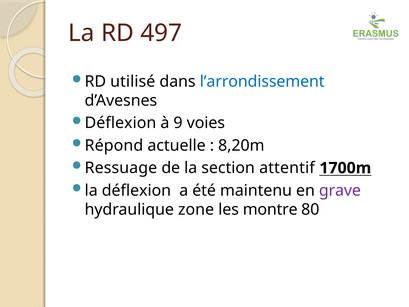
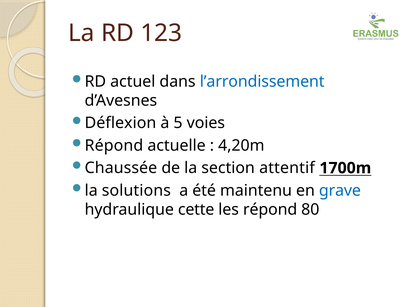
497: 497 -> 123 (161, 33)
utilisé: utilisé -> actuel (133, 81)
9: 9 -> 5 (178, 123)
8,20m: 8,20m -> 4,20m (241, 145)
Ressuage: Ressuage -> Chaussée (121, 168)
la déflexion: déflexion -> solutions (136, 190)
grave colour: purple -> blue (340, 190)
zone: zone -> cette (196, 209)
les montre: montre -> répond (270, 209)
